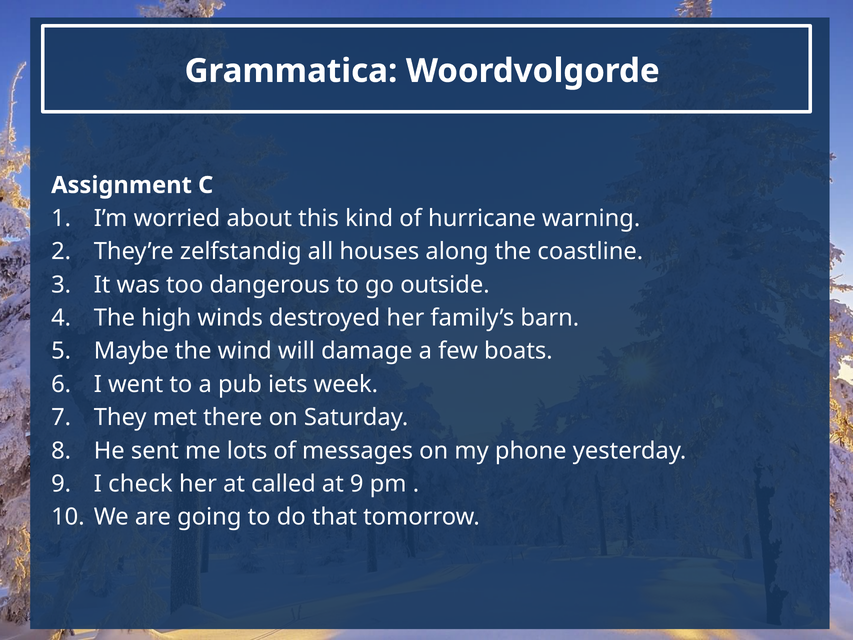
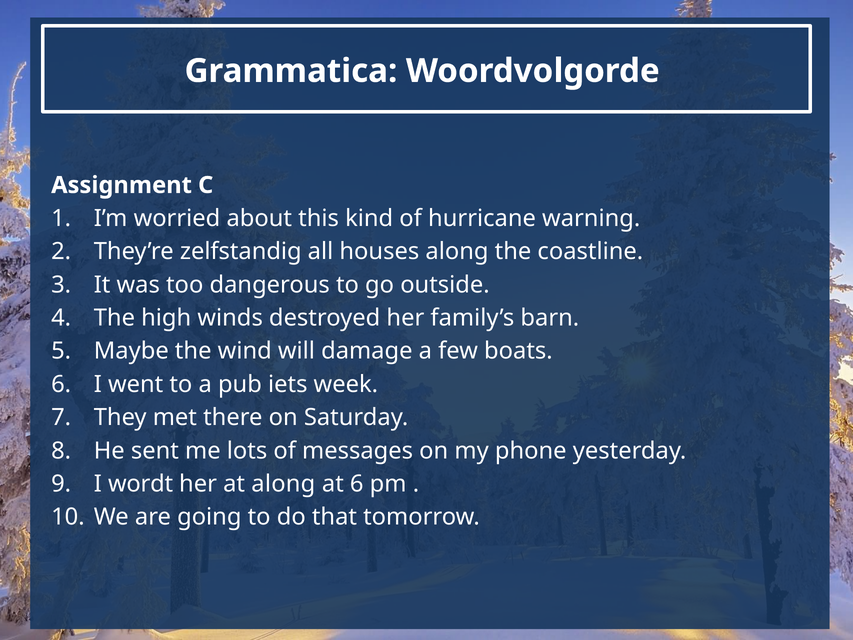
check: check -> wordt (141, 484)
at called: called -> along (283, 484)
at 9: 9 -> 6 (357, 484)
